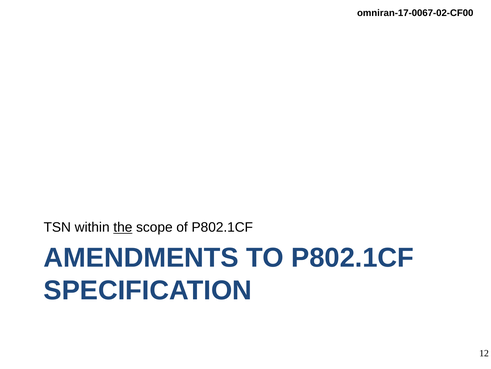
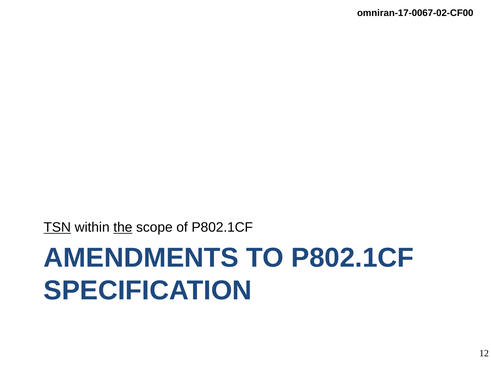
TSN underline: none -> present (57, 227)
